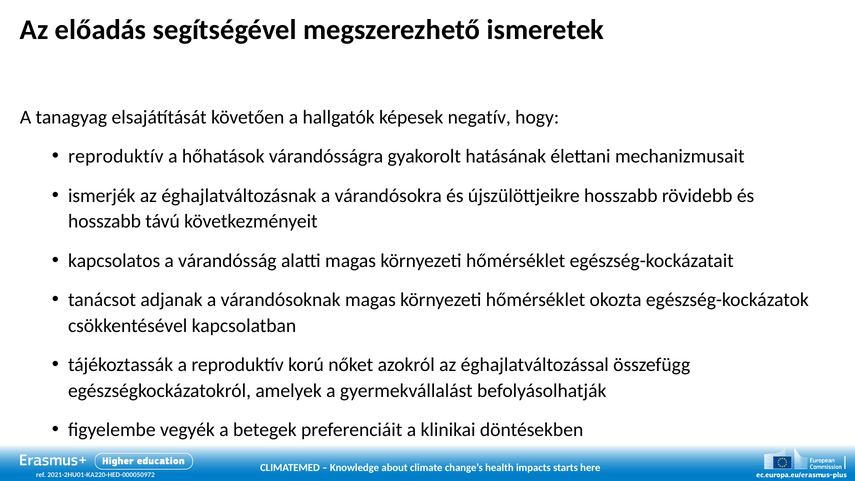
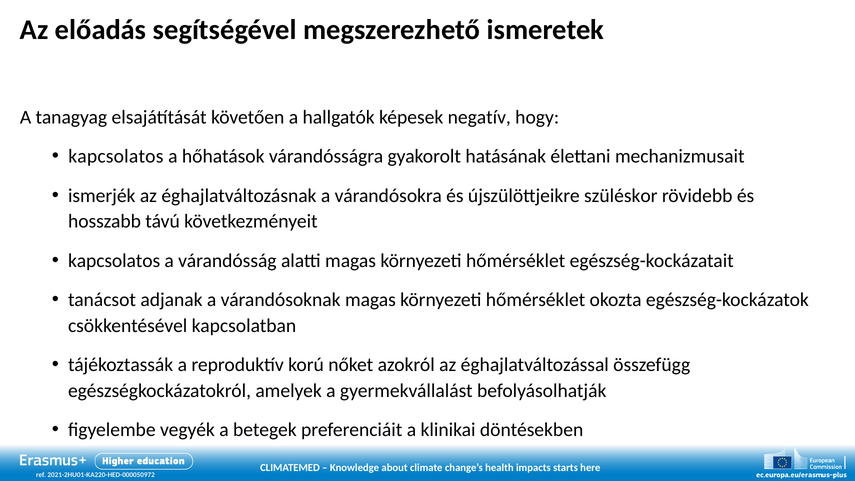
reproduktív: reproduktív -> kapcsolatos (116, 156)
újszülöttjeikre hosszabb: hosszabb -> szüléskor (621, 196)
